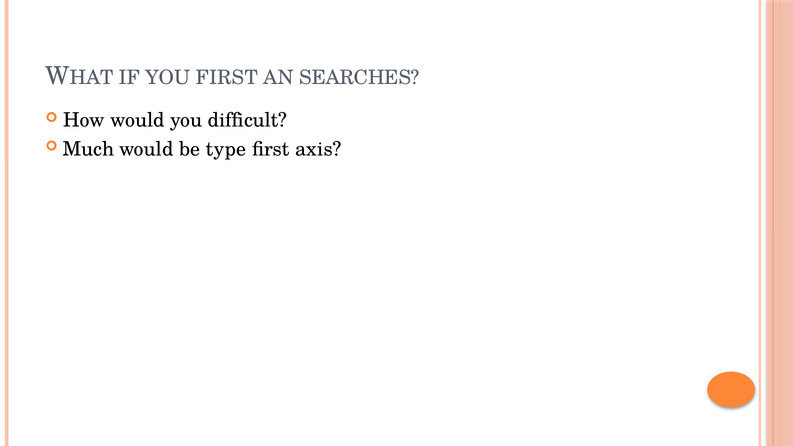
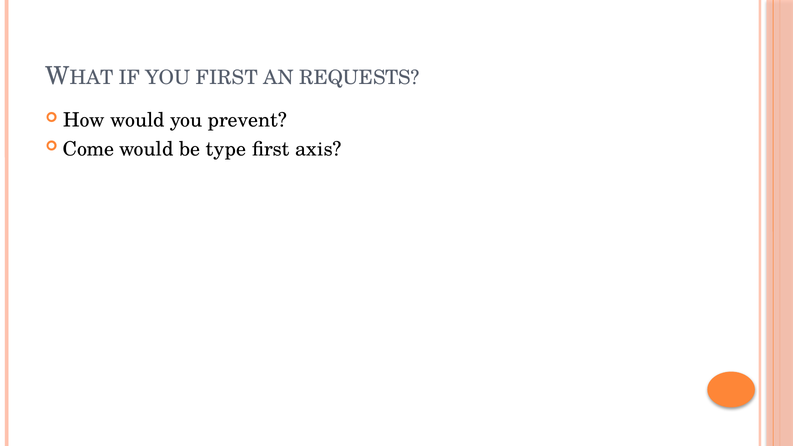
SEARCHES: SEARCHES -> REQUESTS (359, 78)
difficult: difficult -> prevent (247, 120)
Much: Much -> Come (89, 149)
